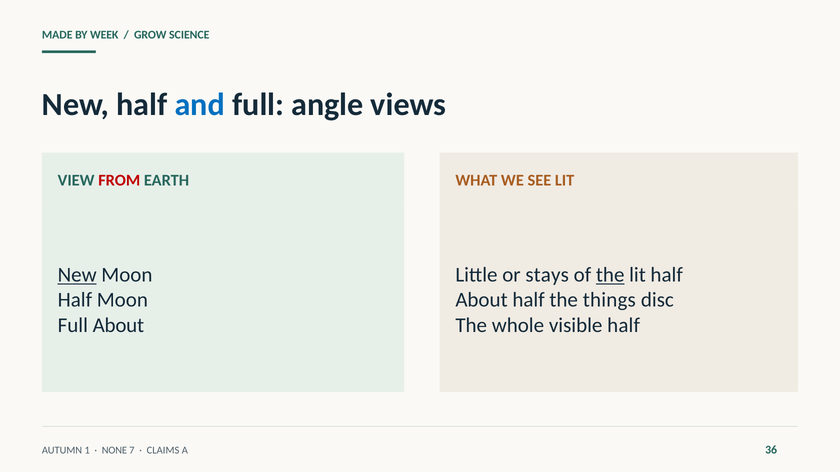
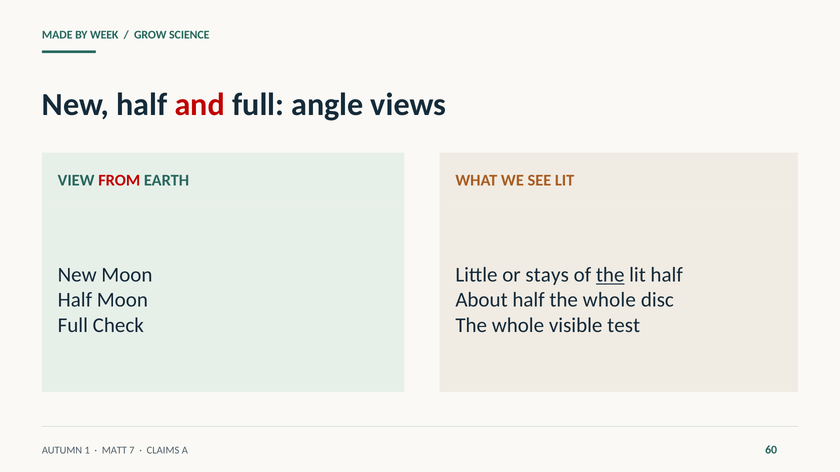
and colour: blue -> red (200, 105)
New underline: present -> none (77, 275)
half the things: things -> whole (609, 300)
Full About: About -> Check (118, 326)
visible half: half -> test (624, 326)
NONE: NONE -> MATT (114, 451)
36: 36 -> 60 (771, 450)
